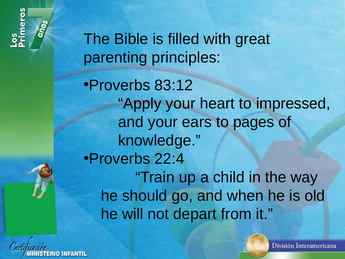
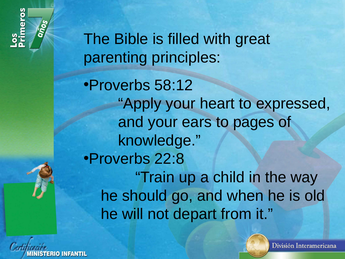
83:12: 83:12 -> 58:12 (174, 85)
impressed: impressed -> expressed (293, 104)
22:4: 22:4 -> 22:8 (169, 159)
